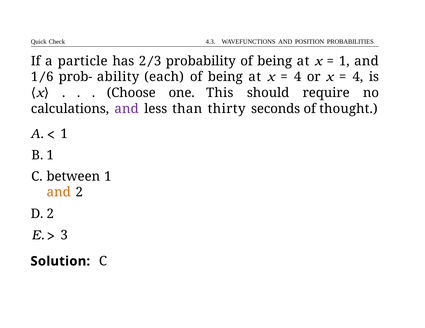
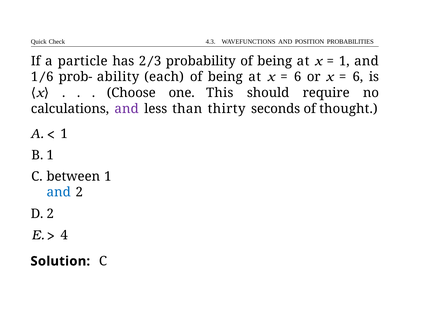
4: 4 -> 6 (298, 77)
4: 4 -> 6 (358, 77)
and colour: orange -> blue (59, 193)
3: 3 -> 4 (64, 235)
